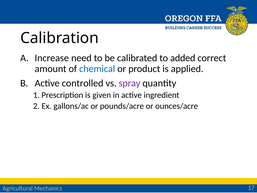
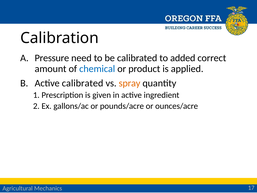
Increase: Increase -> Pressure (52, 58)
Active controlled: controlled -> calibrated (83, 83)
spray colour: purple -> orange (130, 83)
